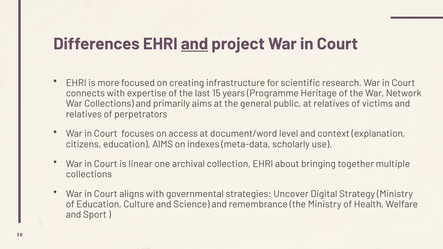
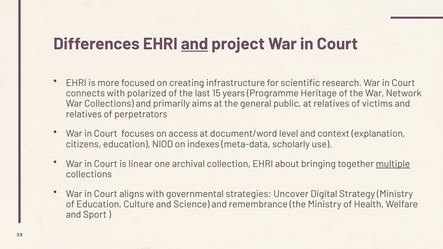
expertise: expertise -> polarized (147, 93)
education AIMS: AIMS -> NIOD (163, 144)
multiple underline: none -> present (393, 164)
